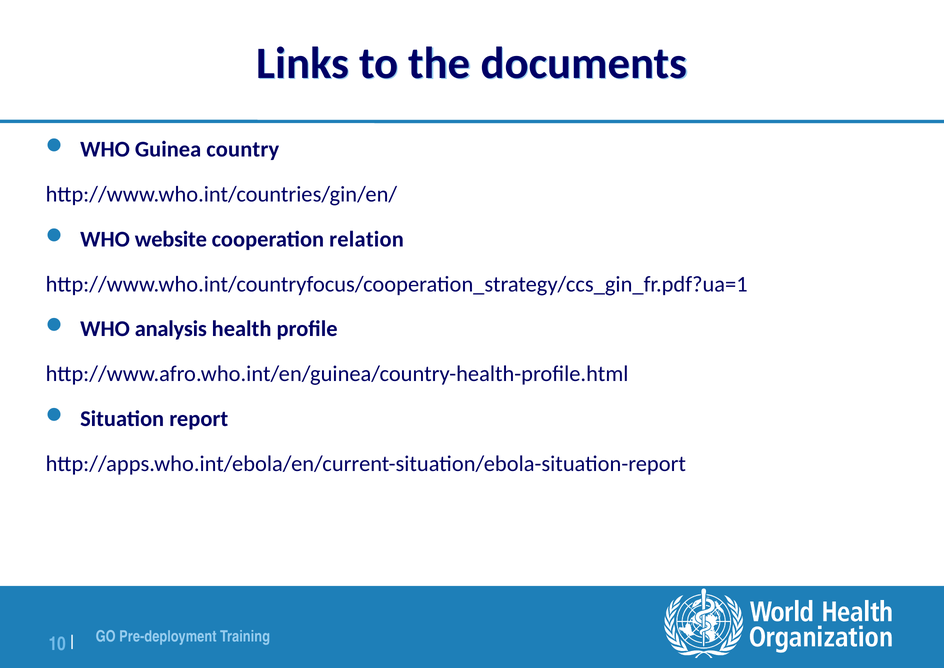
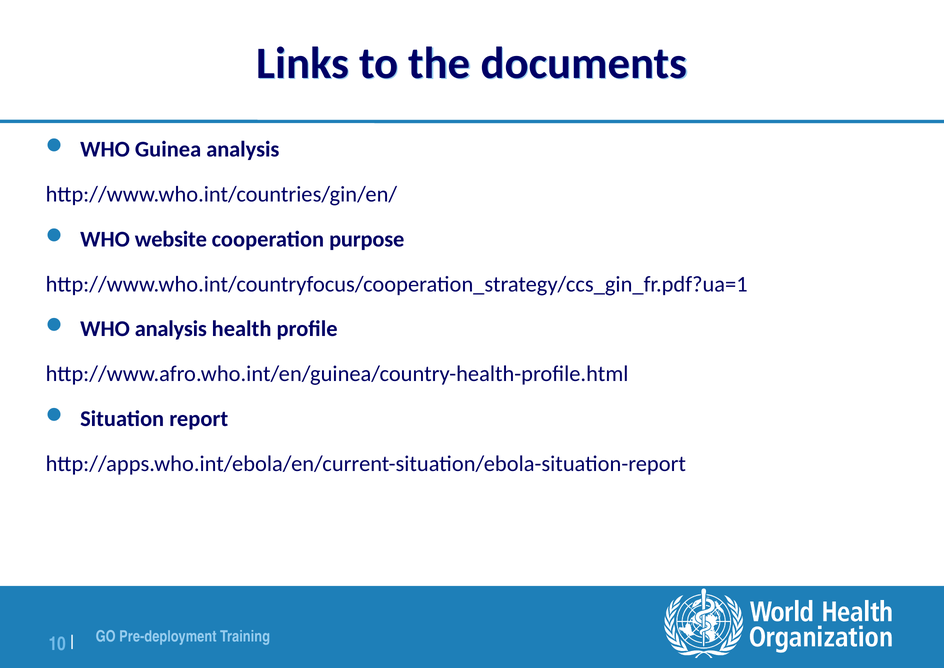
Guinea country: country -> analysis (243, 149)
relation: relation -> purpose (367, 239)
